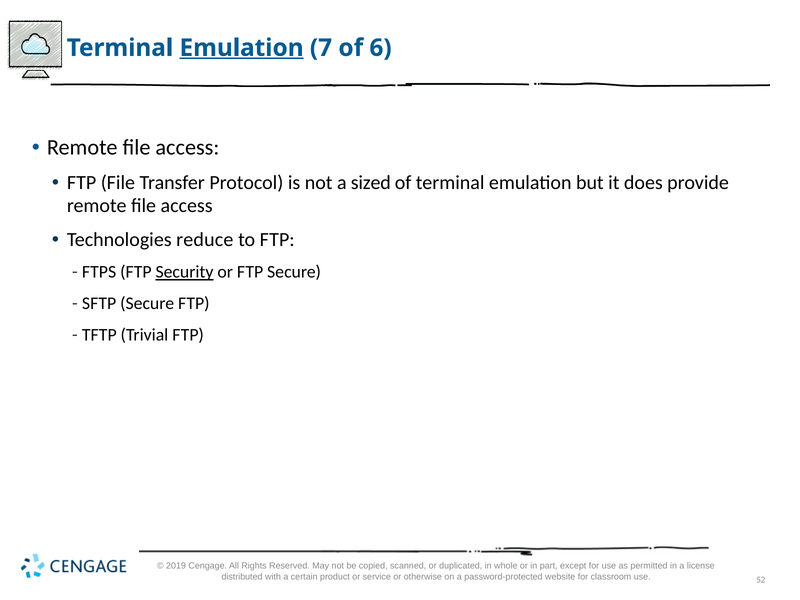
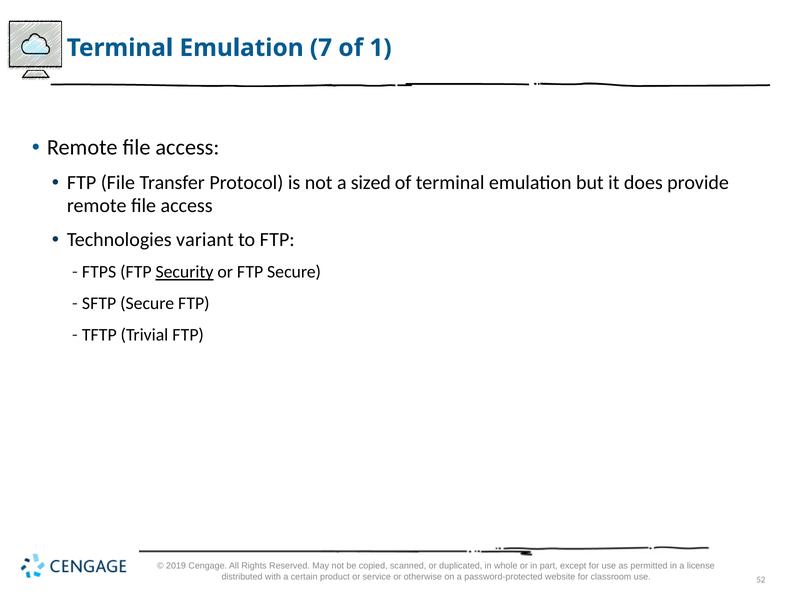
Emulation underline: present -> none (242, 48)
6: 6 -> 1 (381, 48)
reduce: reduce -> variant (205, 239)
